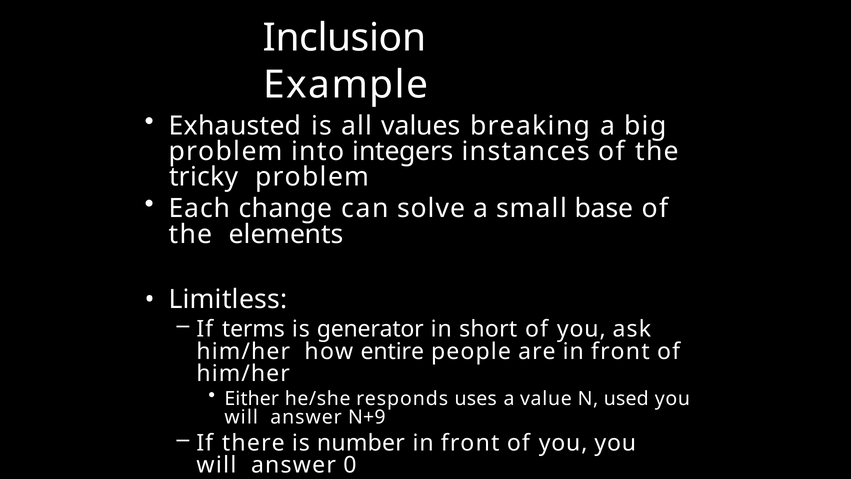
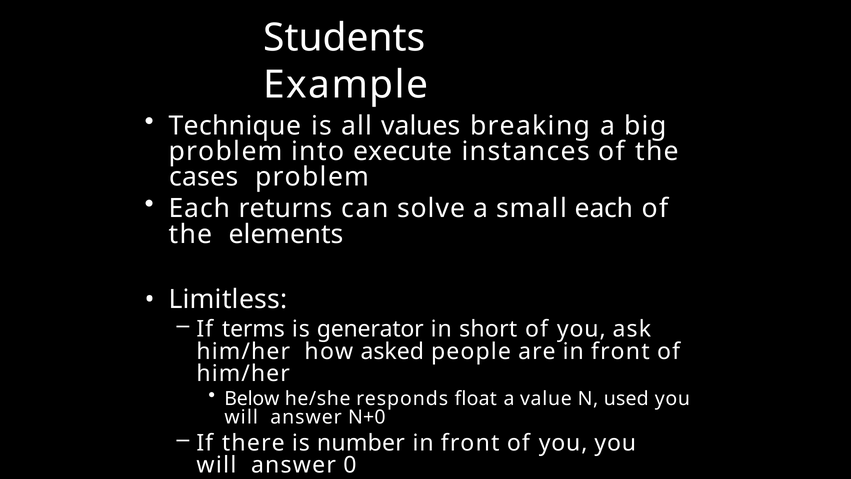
Inclusion: Inclusion -> Students (344, 38)
Exhausted: Exhausted -> Technique (235, 126)
integers: integers -> execute (403, 151)
tricky: tricky -> cases (204, 177)
change: change -> returns (285, 208)
small base: base -> each (604, 208)
entire: entire -> asked (392, 351)
Either: Either -> Below (252, 398)
uses: uses -> float (476, 398)
N+9: N+9 -> N+0 (367, 417)
